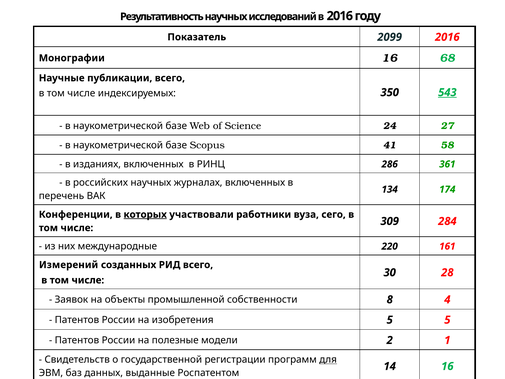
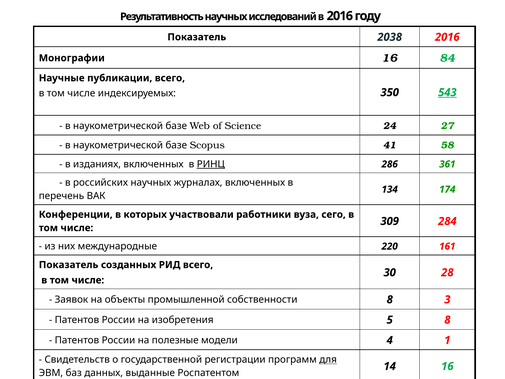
2099: 2099 -> 2038 (390, 37)
68: 68 -> 84 (447, 58)
РИНЦ underline: none -> present (211, 164)
которых underline: present -> none (145, 214)
Измерений: Измерений -> Показатель (69, 265)
4: 4 -> 3 (447, 299)
5 5: 5 -> 8 (447, 320)
2: 2 -> 4 (390, 340)
